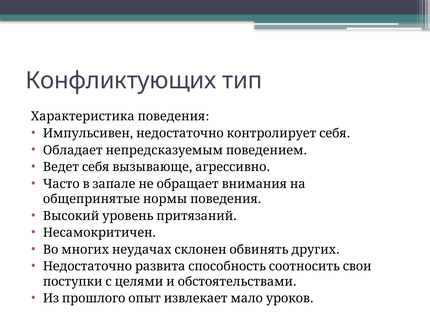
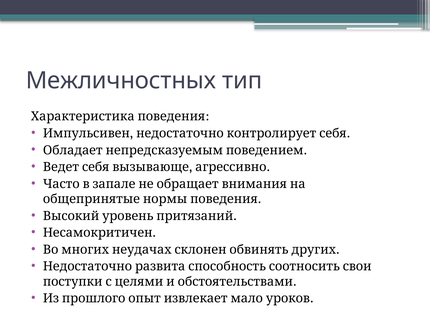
Конфликтующих: Конфликтующих -> Межличностных (121, 80)
